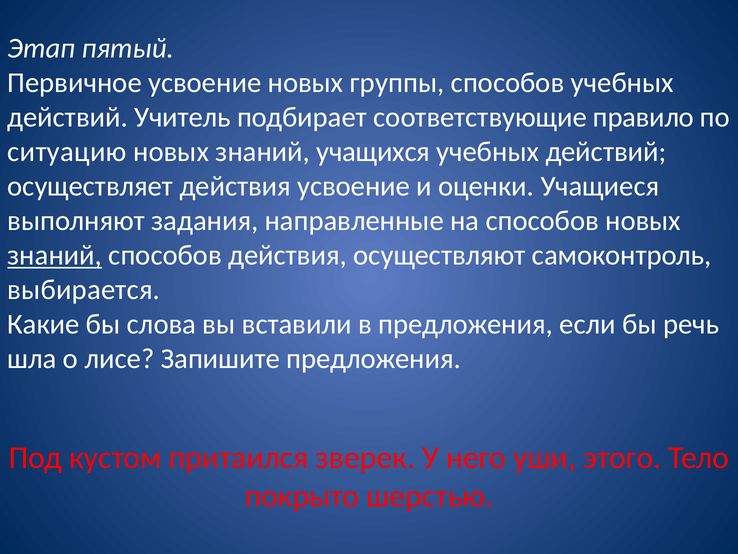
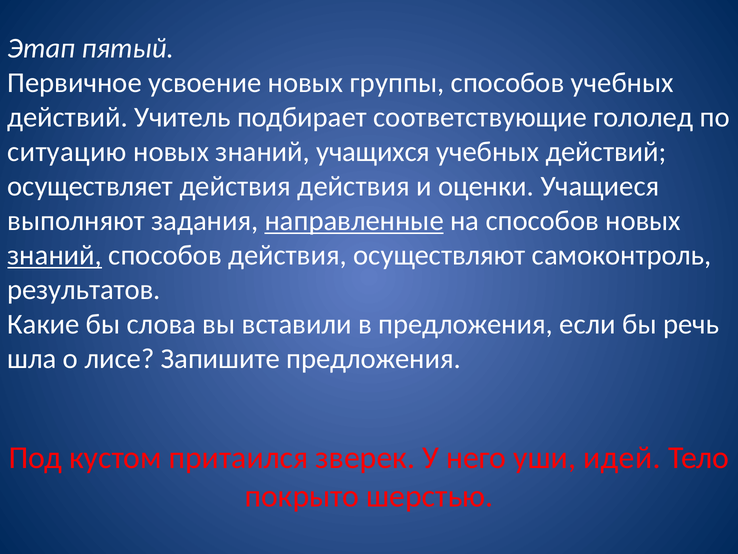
правило: правило -> гололед (643, 117)
действия усвоение: усвоение -> действия (354, 186)
направленные underline: none -> present (354, 221)
выбирается: выбирается -> результатов (84, 290)
этого: этого -> идей (622, 457)
